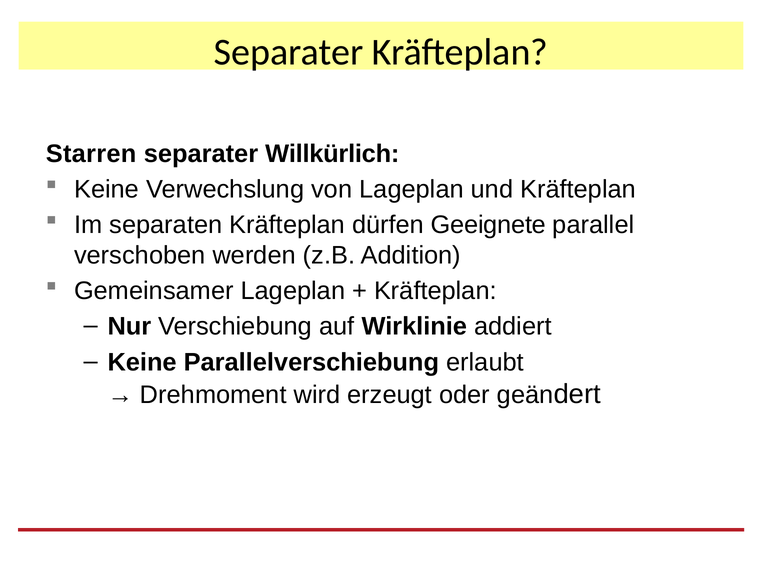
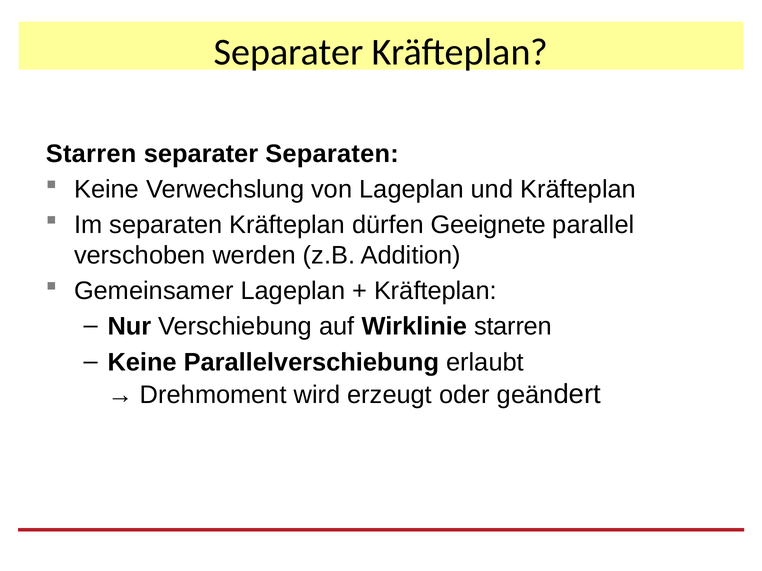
separater Willkürlich: Willkürlich -> Separaten (332, 154)
Wirklinie addiert: addiert -> starren (513, 327)
